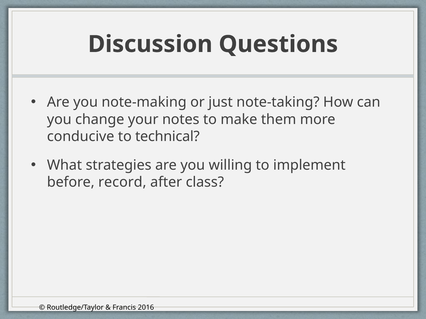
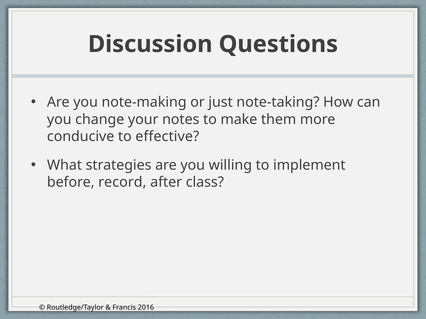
technical: technical -> effective (167, 137)
